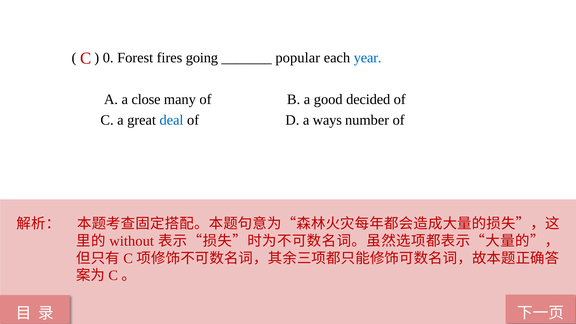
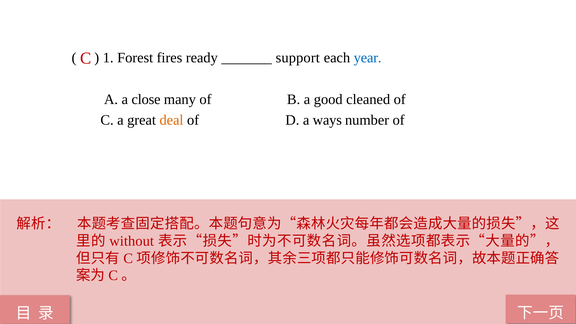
0: 0 -> 1 (108, 58)
going: going -> ready (202, 58)
popular: popular -> support (298, 58)
decided: decided -> cleaned (368, 99)
deal colour: blue -> orange (171, 120)
